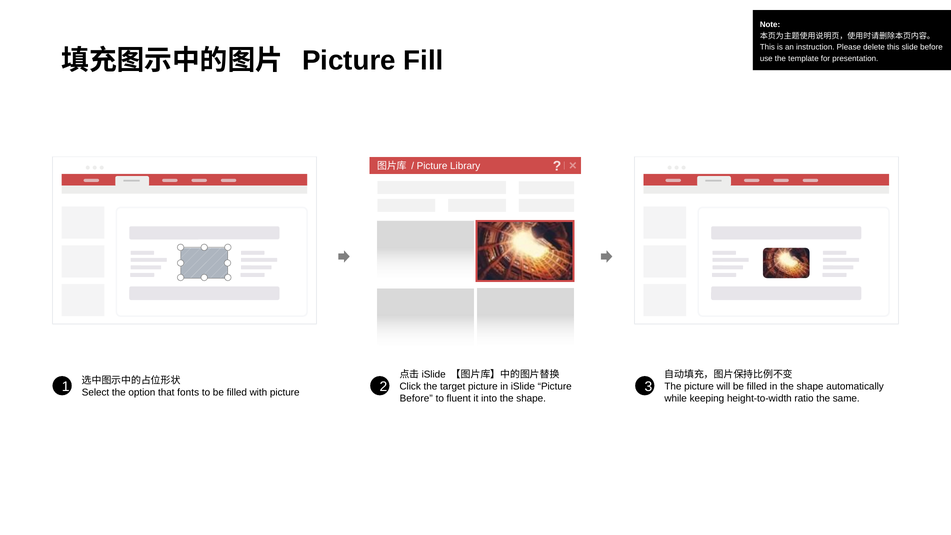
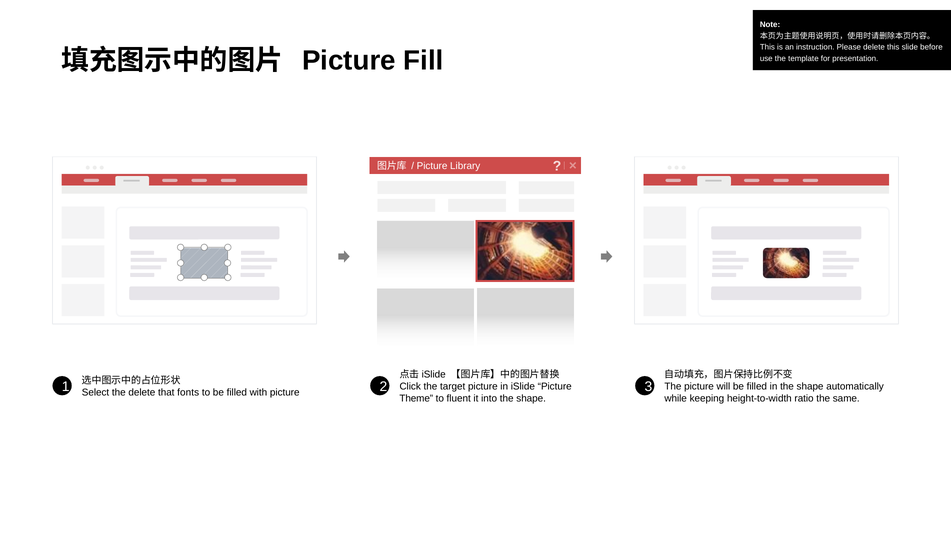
the option: option -> delete (142, 392)
Before: Before -> Theme (416, 398)
